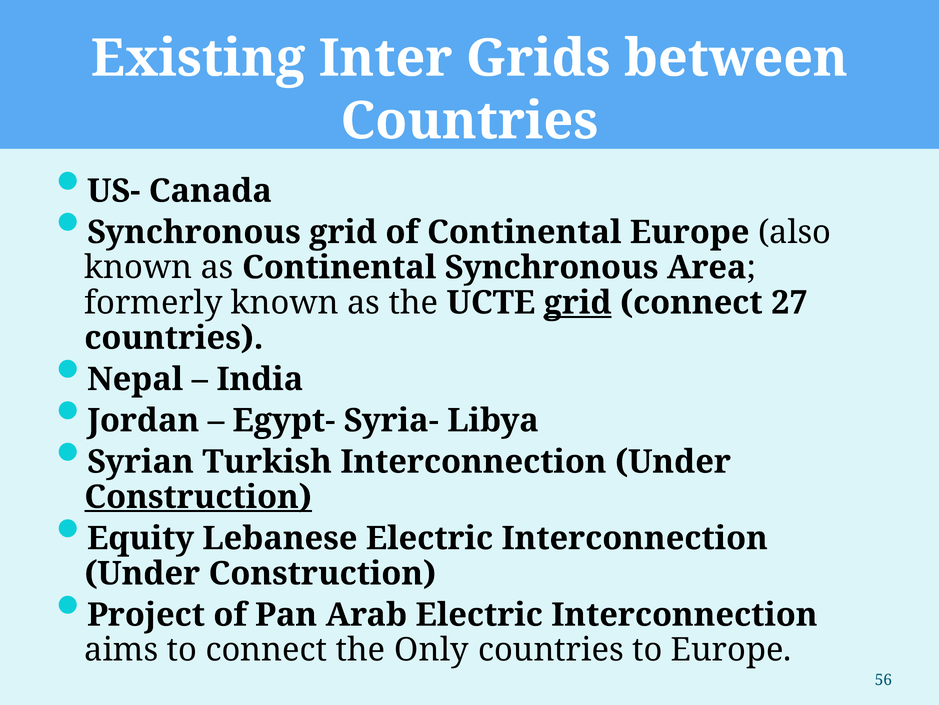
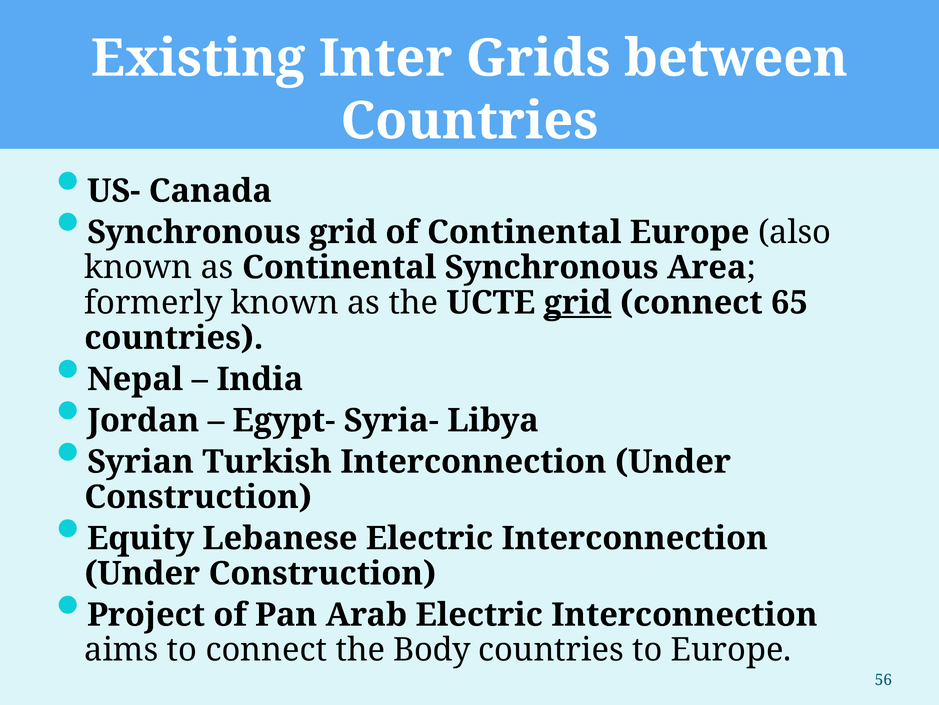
27: 27 -> 65 (789, 302)
Construction underline: present -> none (198, 497)
Only: Only -> Body (432, 649)
